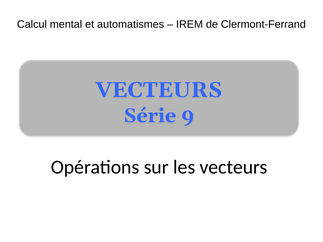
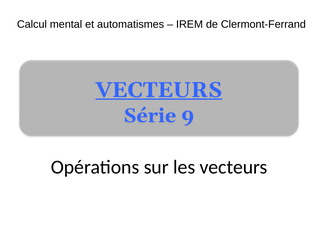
VECTEURS underline: none -> present (159, 90)
